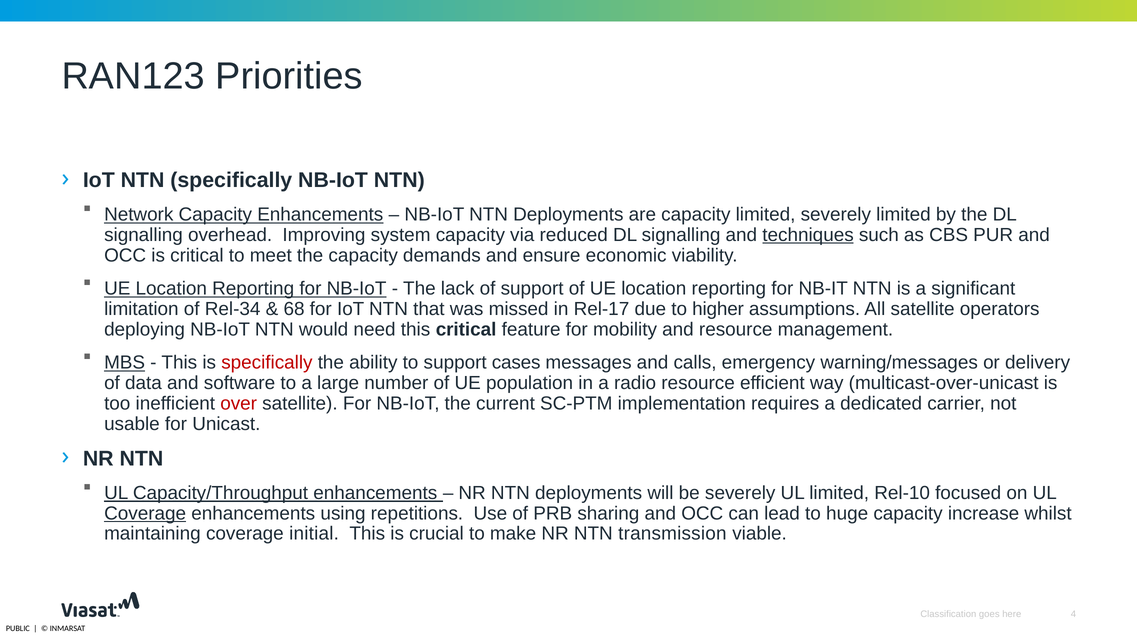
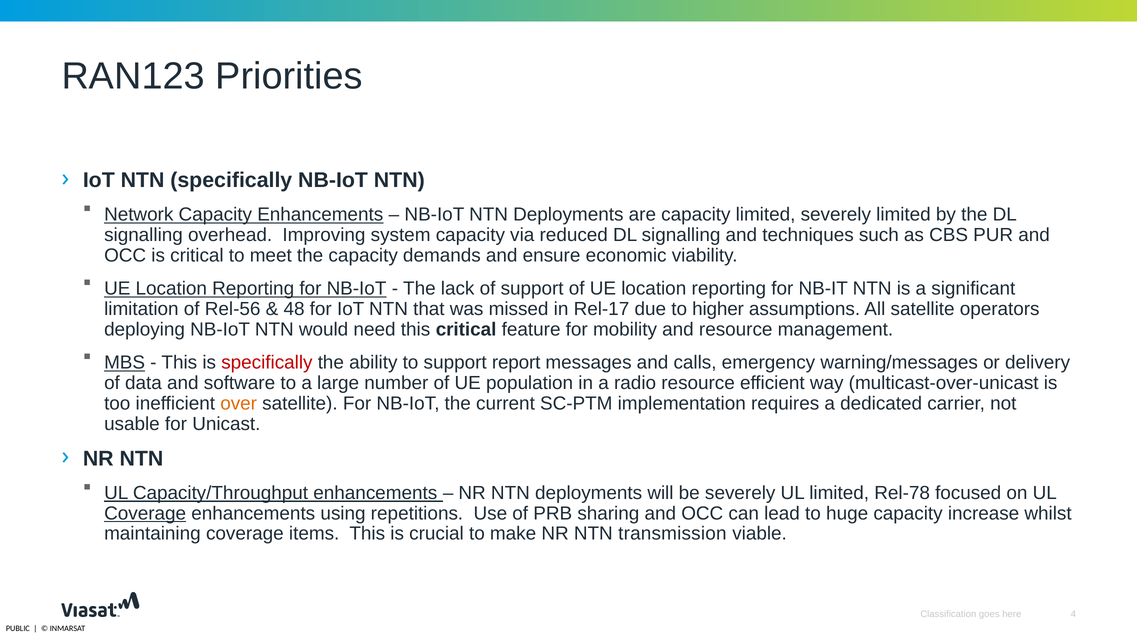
techniques underline: present -> none (808, 235)
Rel-34: Rel-34 -> Rel-56 (233, 309)
68: 68 -> 48 (294, 309)
cases: cases -> report (516, 363)
over colour: red -> orange (239, 404)
Rel-10: Rel-10 -> Rel-78 (902, 493)
initial: initial -> items (314, 534)
